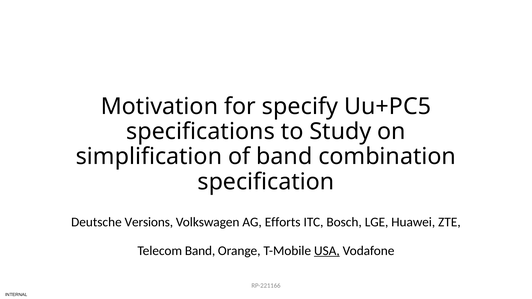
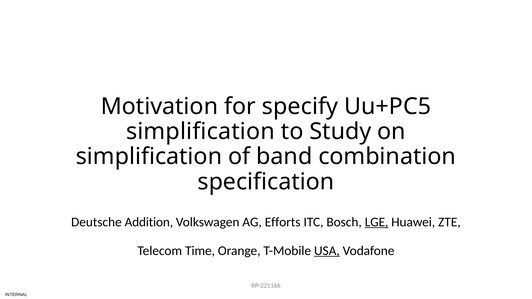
specifications: specifications -> simplification (200, 132)
Versions: Versions -> Addition (149, 222)
LGE underline: none -> present (377, 222)
Telecom Band: Band -> Time (200, 251)
